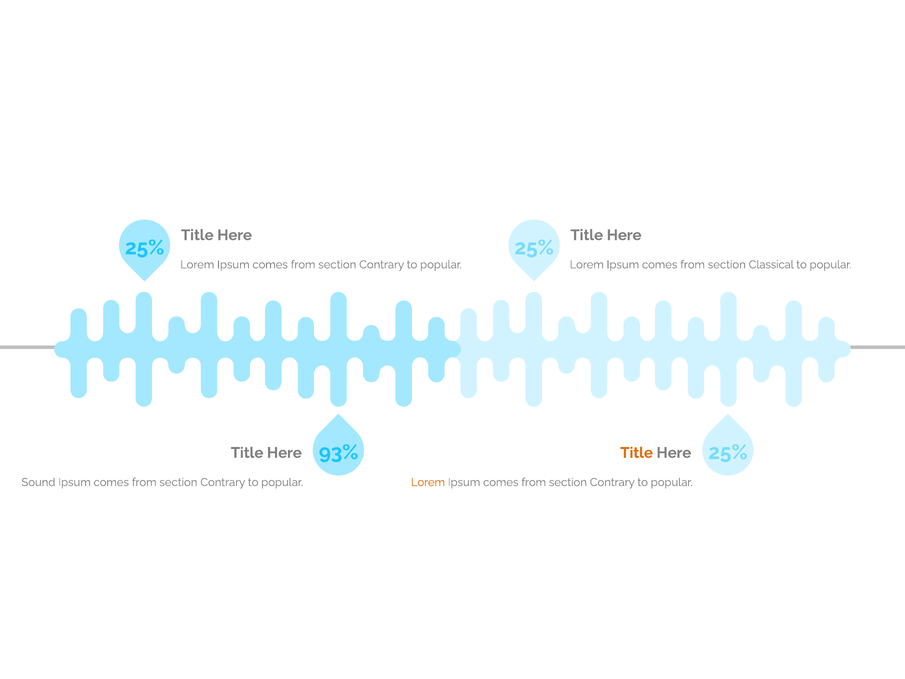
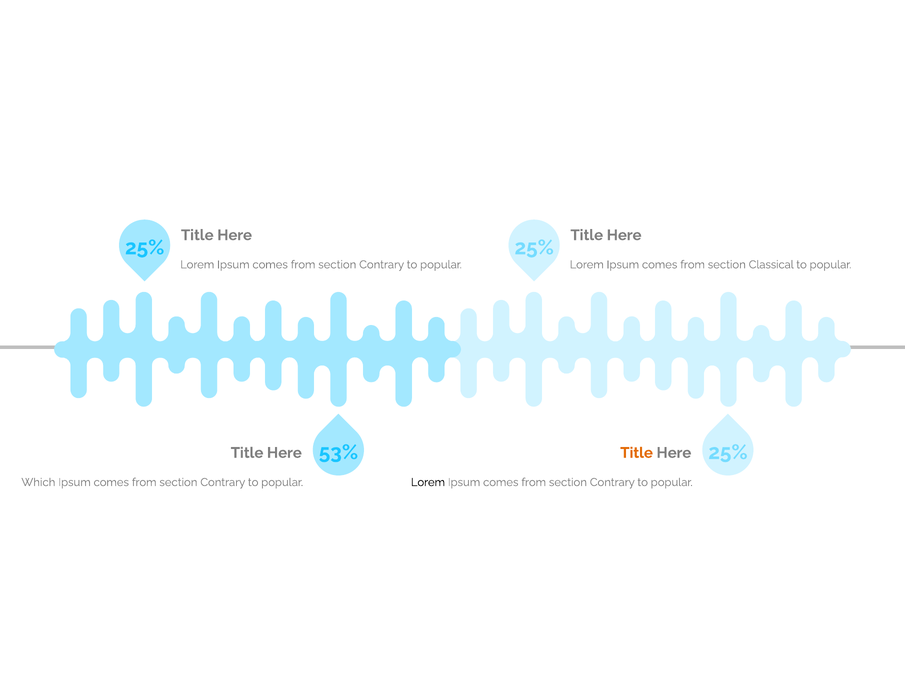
93%: 93% -> 53% (338, 452)
Sound: Sound -> Which (38, 482)
Lorem colour: orange -> black (428, 482)
